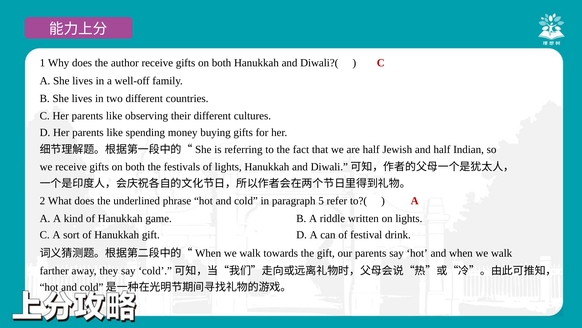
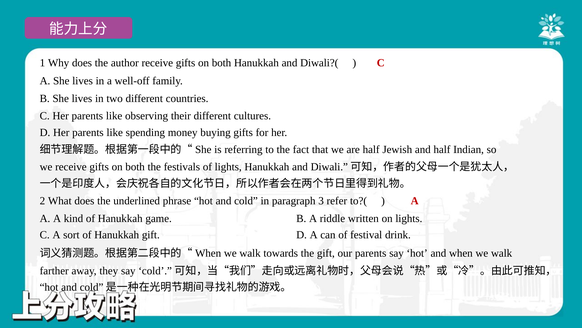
5: 5 -> 3 (321, 200)
